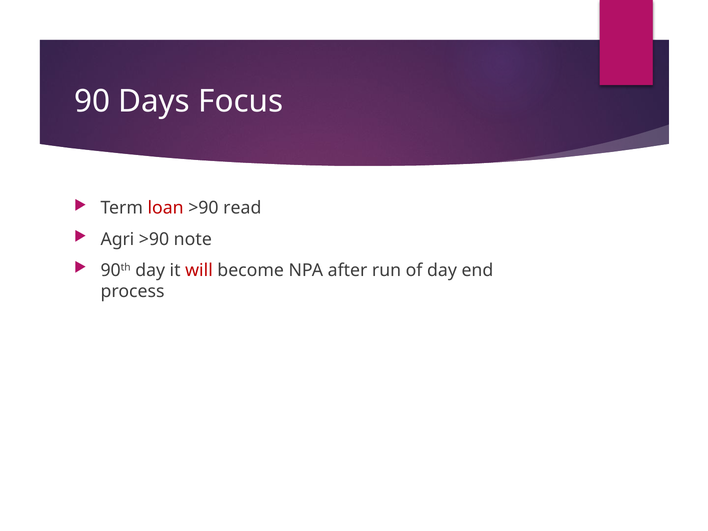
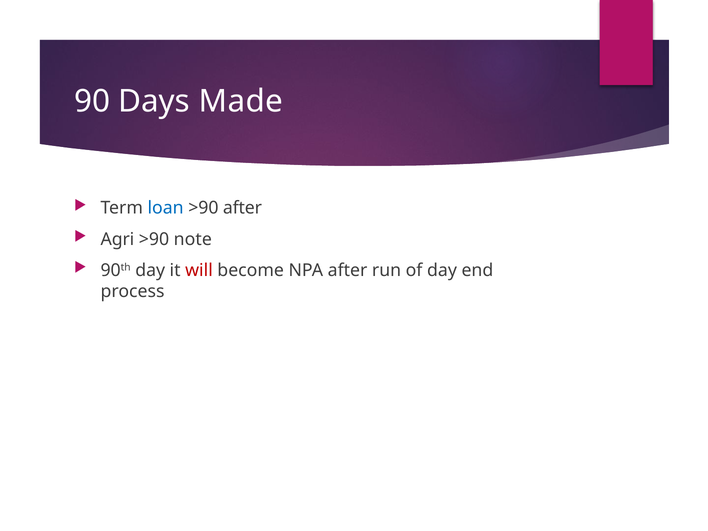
Focus: Focus -> Made (241, 101)
loan colour: red -> blue (166, 208)
>90 read: read -> after (242, 208)
